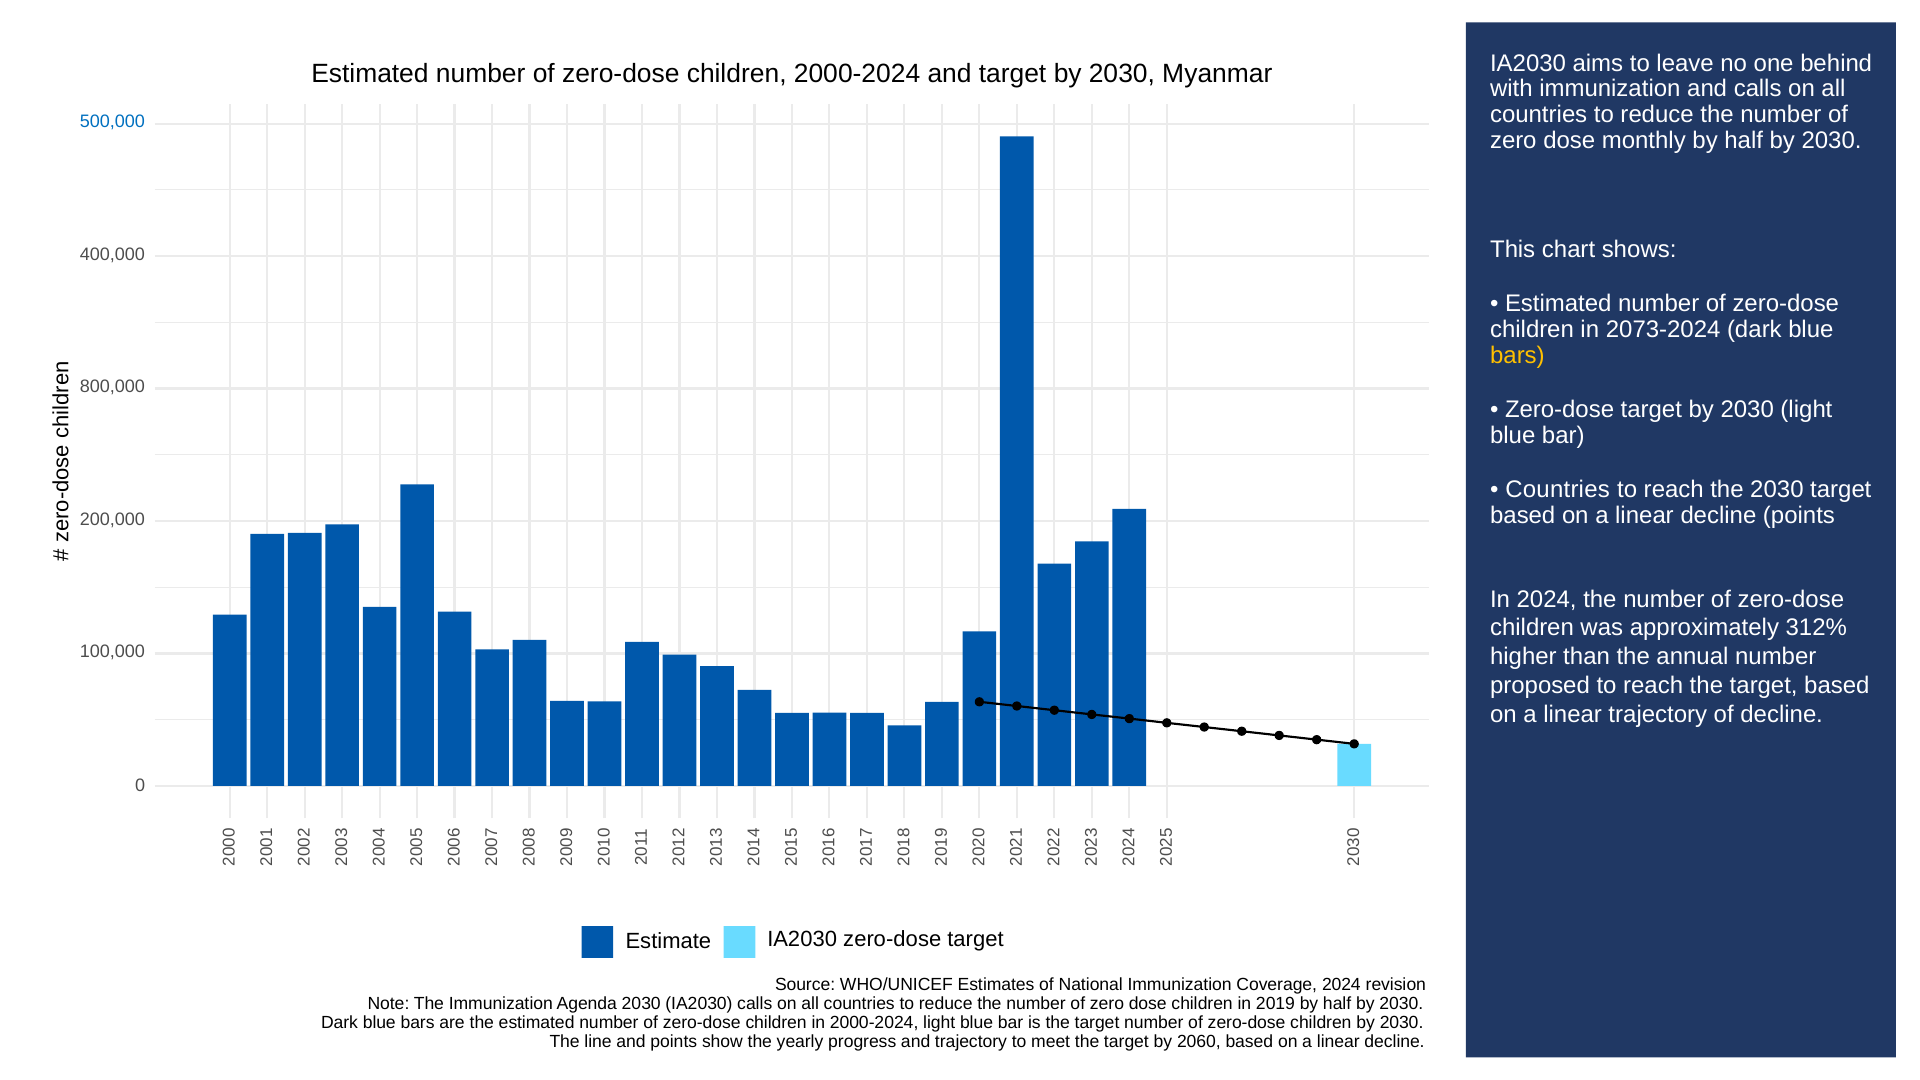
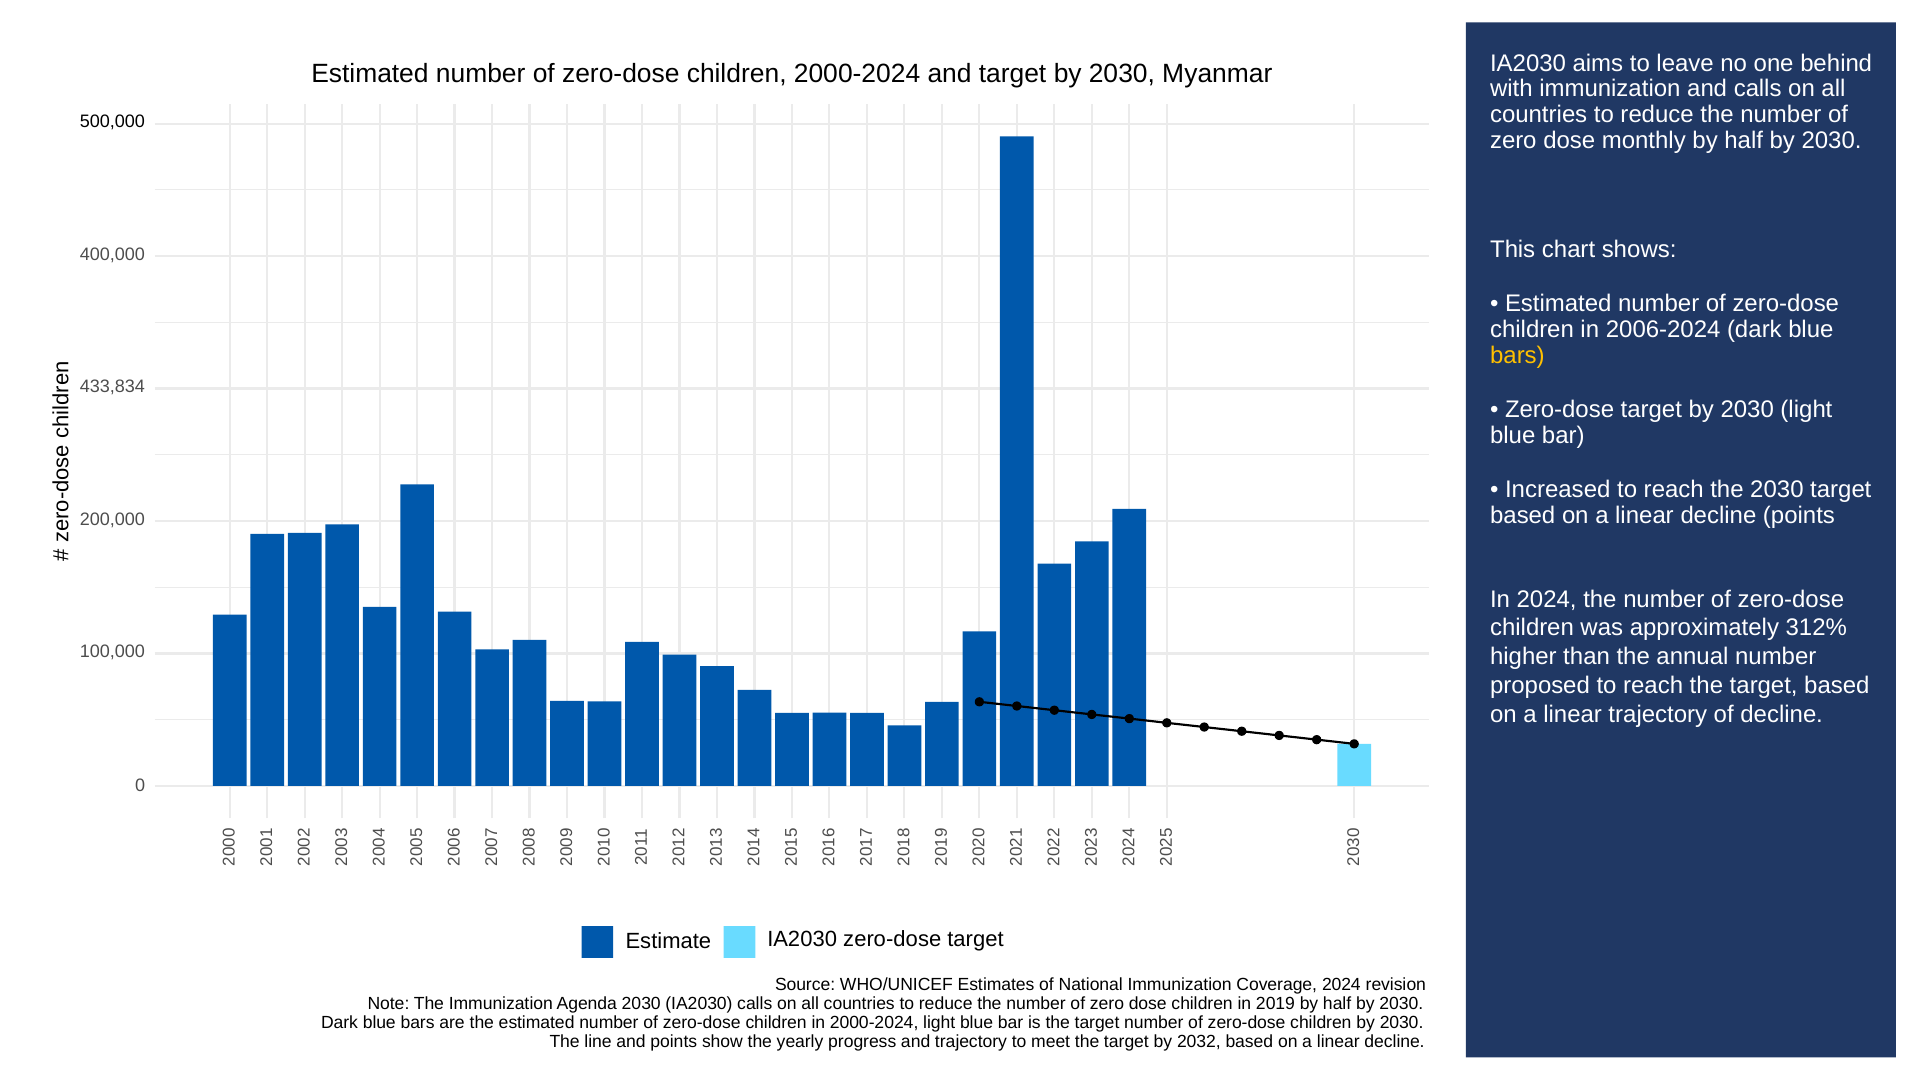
500,000 colour: blue -> black (112, 122)
2073-2024: 2073-2024 -> 2006-2024 (1663, 330)
800,000: 800,000 -> 433,834 (112, 387)
Countries: Countries -> Increased (1558, 490)
2060: 2060 -> 2032 (1199, 1042)
